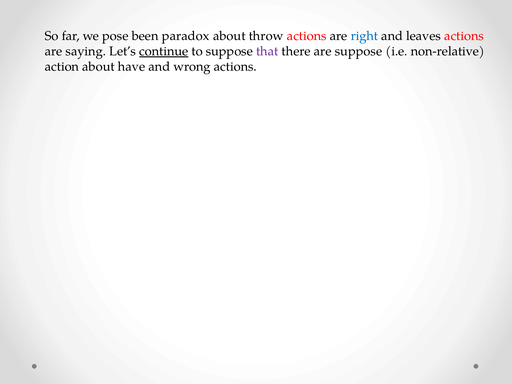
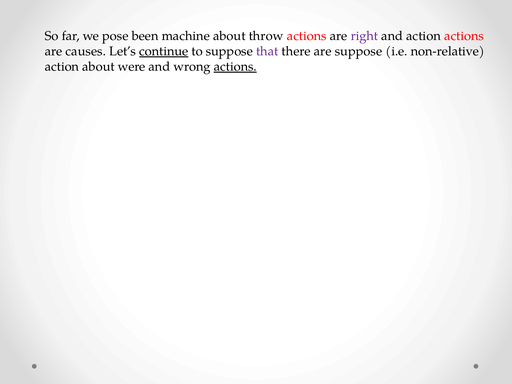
paradox: paradox -> machine (186, 36)
right colour: blue -> purple (364, 36)
and leaves: leaves -> action (424, 36)
saying: saying -> causes (86, 51)
have: have -> were (132, 67)
actions underline: none -> present (235, 67)
